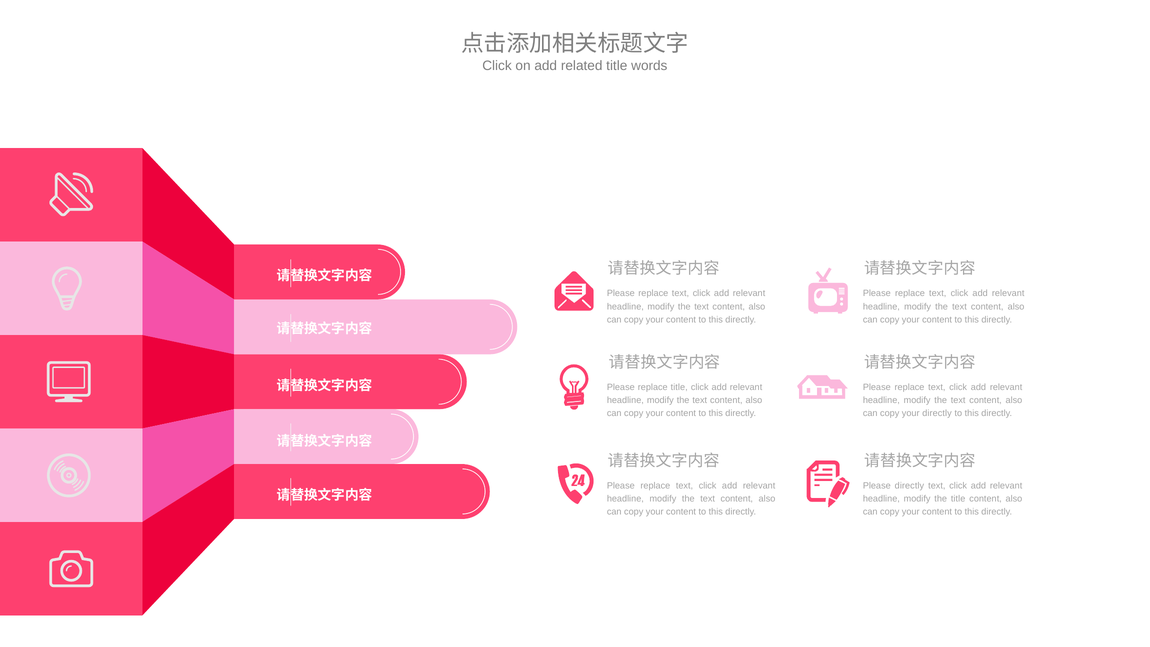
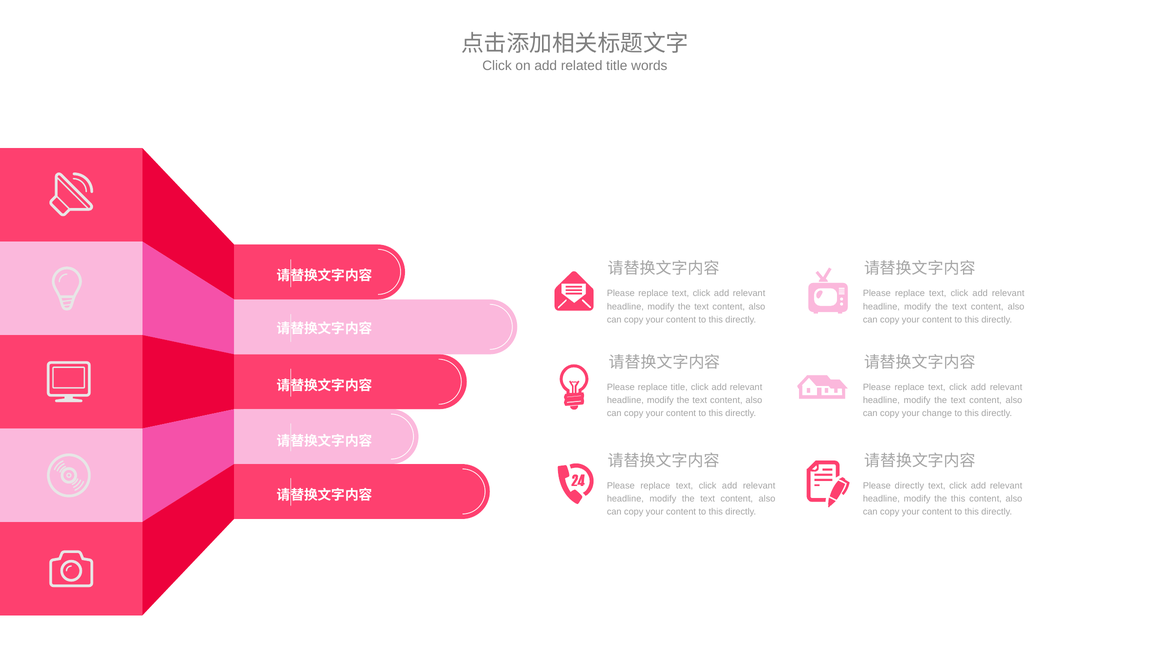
your directly: directly -> change (937, 413)
the title: title -> this (958, 499)
